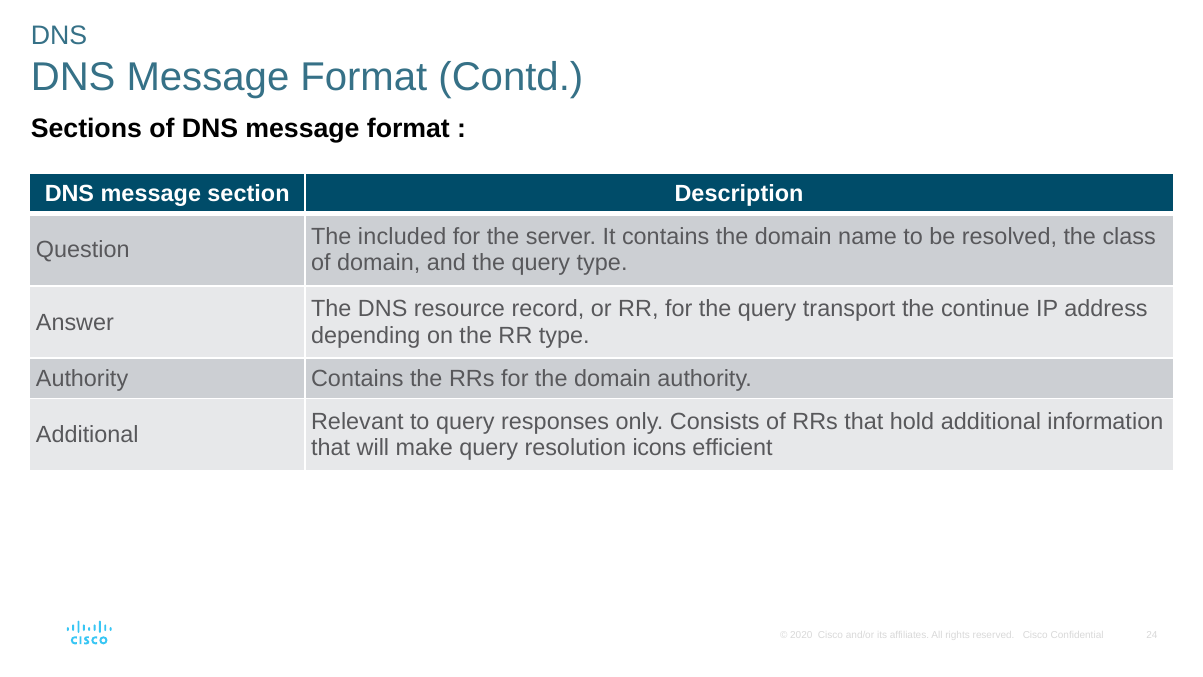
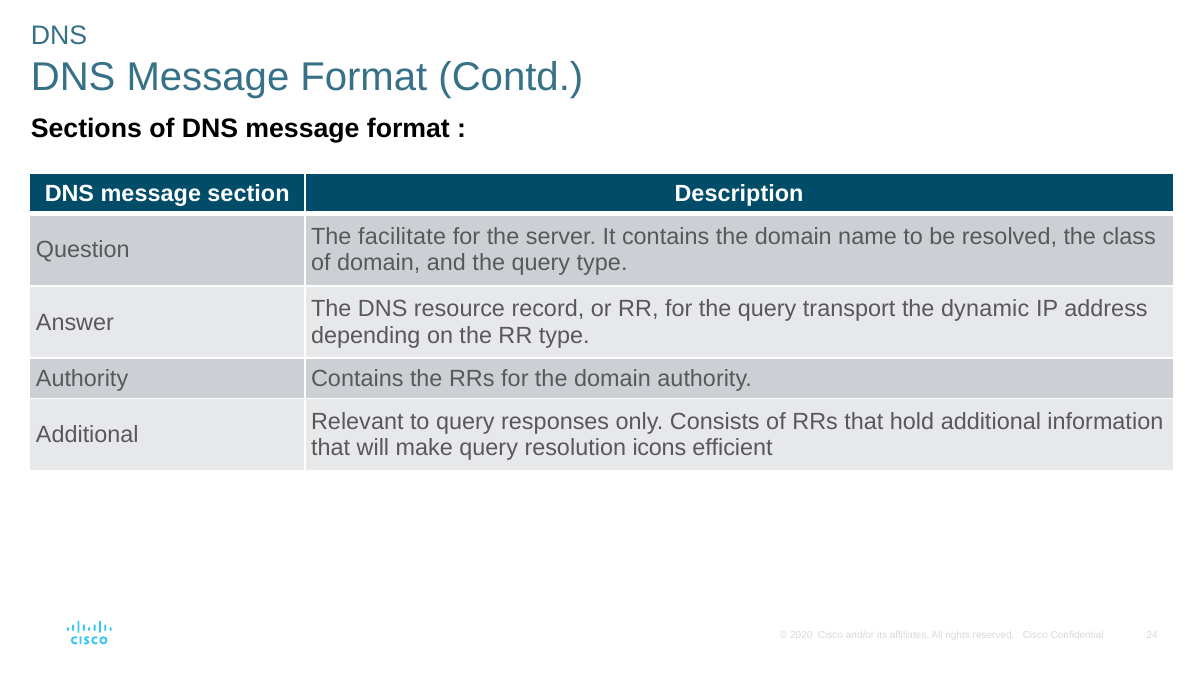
included: included -> facilitate (402, 237)
continue: continue -> dynamic (985, 309)
